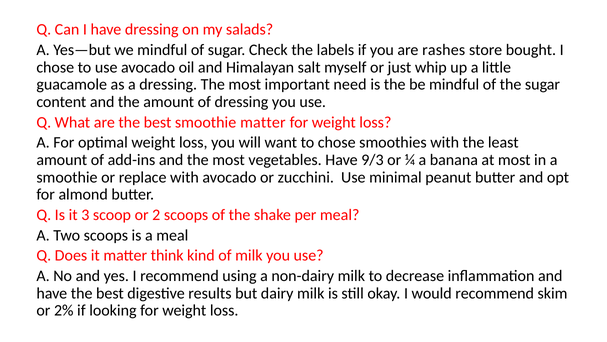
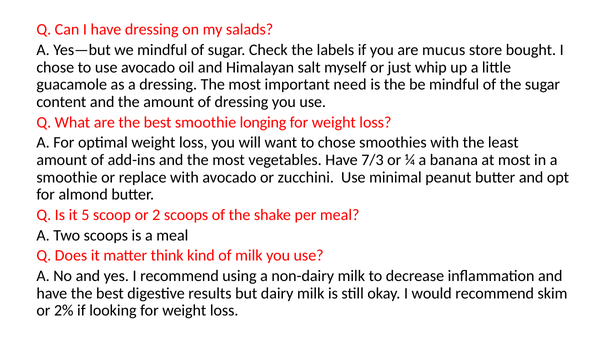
rashes: rashes -> mucus (444, 50)
smoothie matter: matter -> longing (263, 122)
9/3: 9/3 -> 7/3 (372, 160)
3: 3 -> 5 (85, 215)
